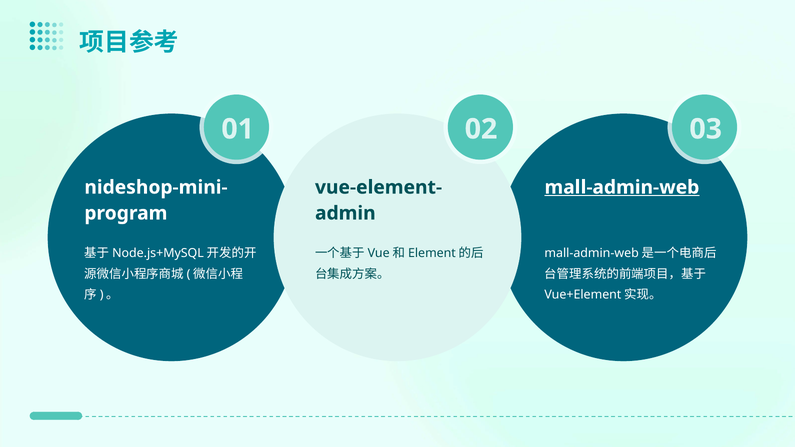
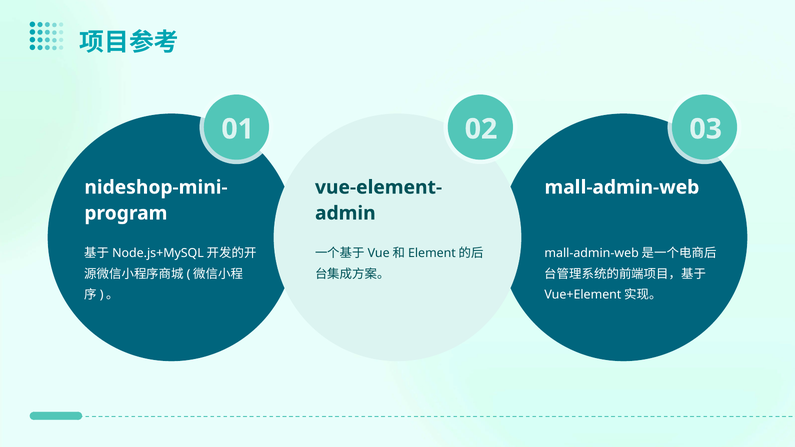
mall-admin-web underline: present -> none (622, 187)
